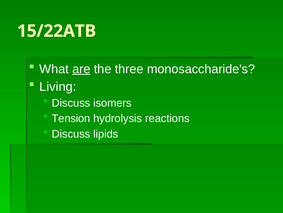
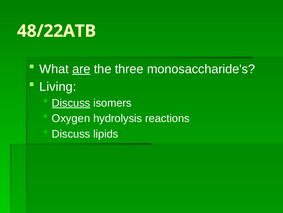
15/22ATB: 15/22ATB -> 48/22ATB (57, 31)
Discuss underline: none -> present (71, 103)
Tension: Tension -> Oxygen (71, 118)
